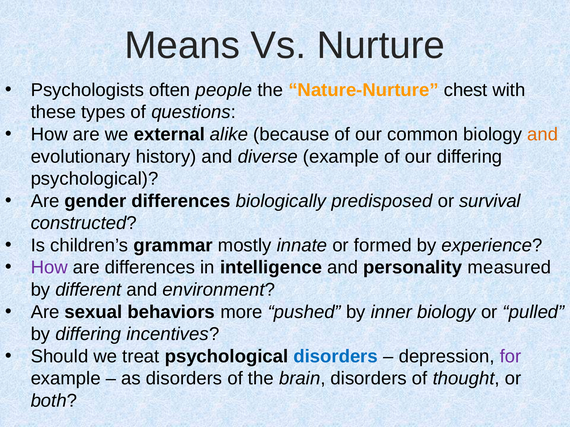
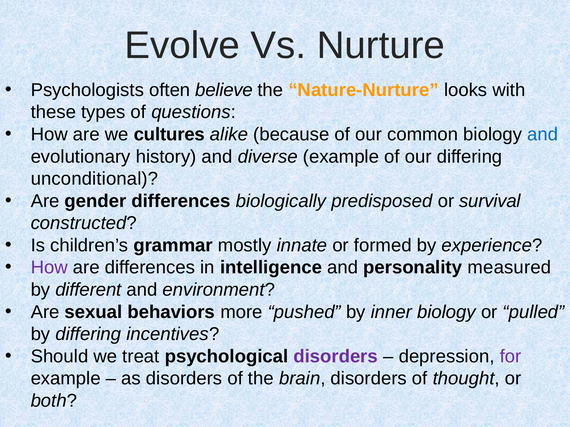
Means: Means -> Evolve (182, 45)
people: people -> believe (224, 90)
chest: chest -> looks (466, 90)
external: external -> cultures (169, 135)
and colour: orange -> blue (543, 135)
psychological: psychological -> unconditional (94, 179)
disorders colour: blue -> purple (336, 357)
